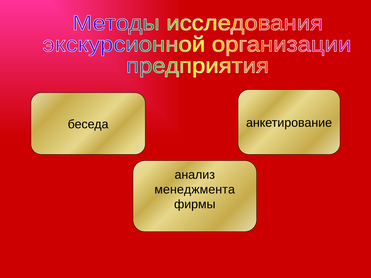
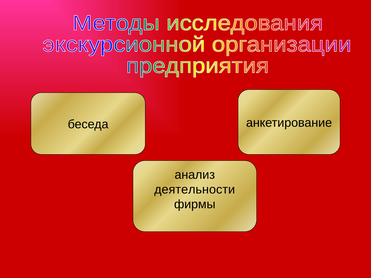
менеджмента: менеджмента -> деятельности (195, 190)
